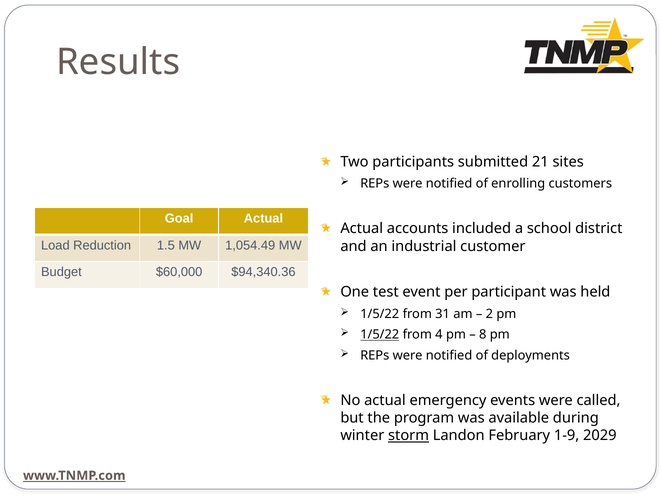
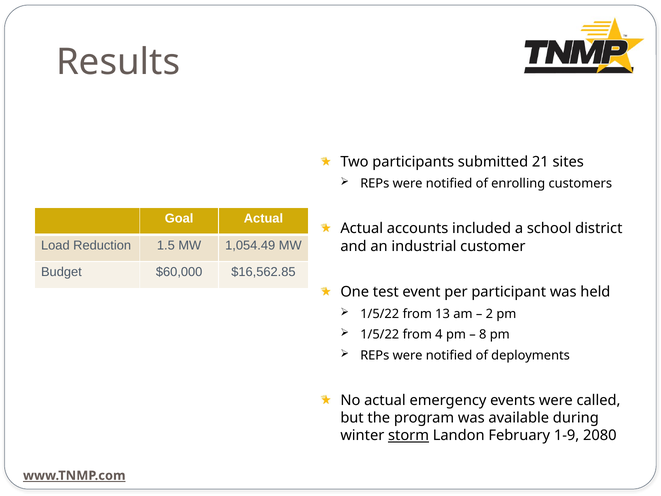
$94,340.36: $94,340.36 -> $16,562.85 (263, 272)
31: 31 -> 13 (443, 314)
1/5/22 underline: present -> none (380, 334)
2029: 2029 -> 2080 (600, 435)
